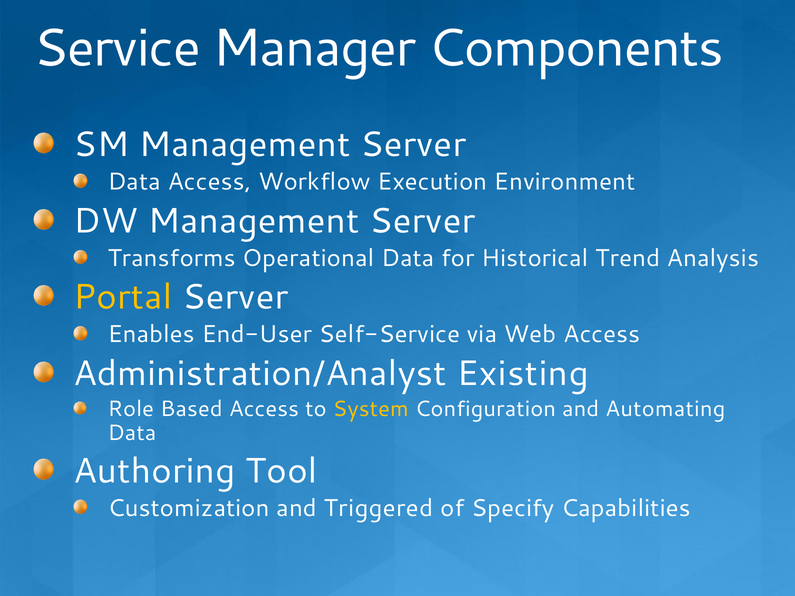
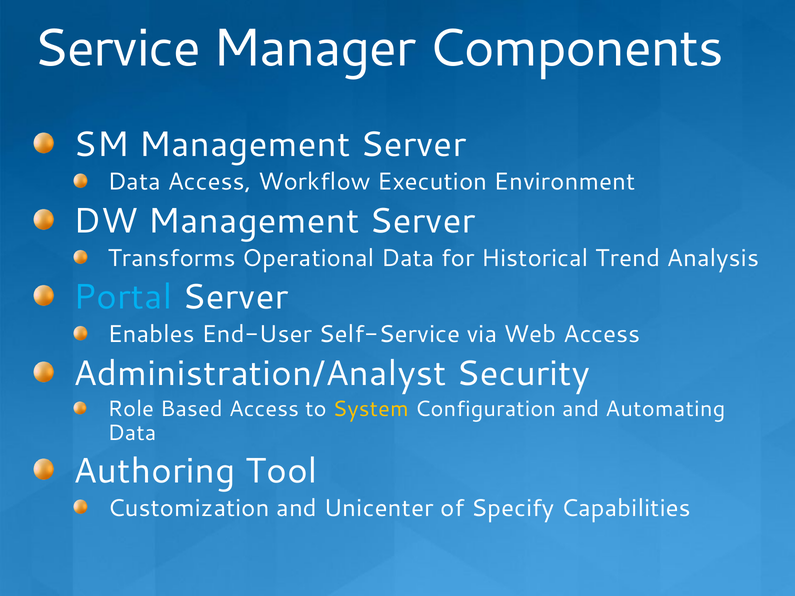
Portal colour: yellow -> light blue (123, 297)
Existing: Existing -> Security (523, 374)
Triggered: Triggered -> Unicenter (379, 508)
